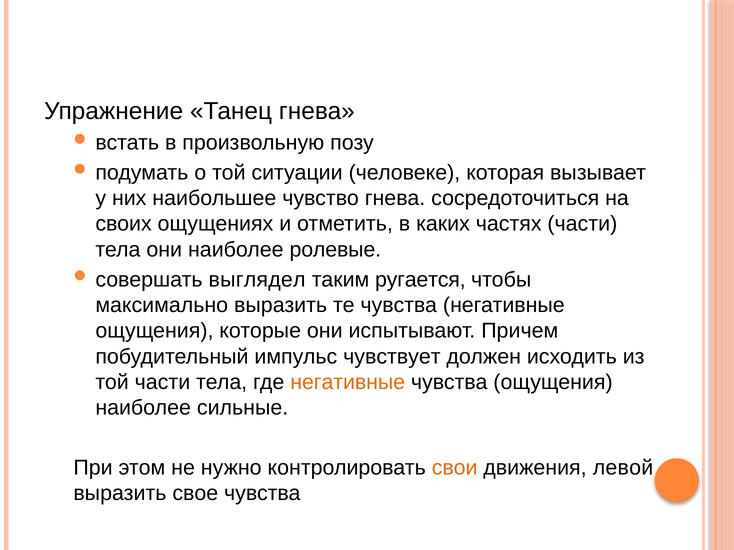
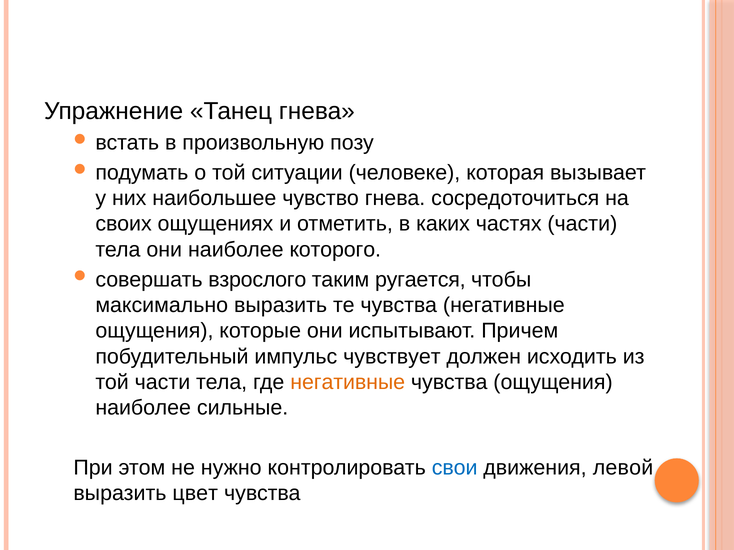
ролевые: ролевые -> которого (335, 250)
выглядел: выглядел -> взрослого (257, 280)
свои colour: orange -> blue (455, 468)
свое: свое -> цвет (195, 494)
